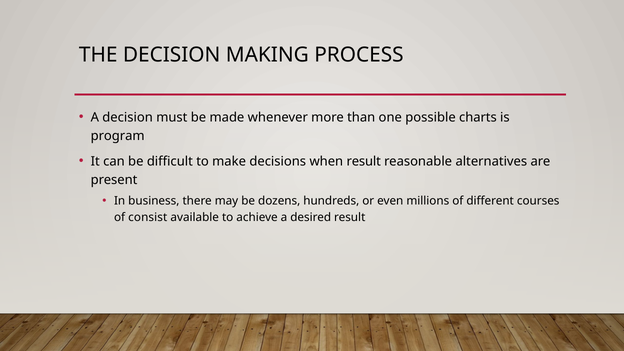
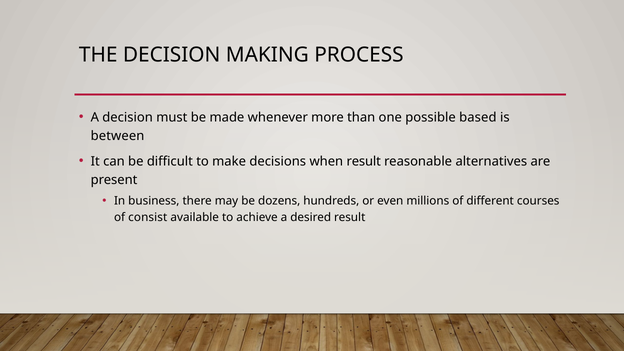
charts: charts -> based (478, 117)
program: program -> between (118, 136)
